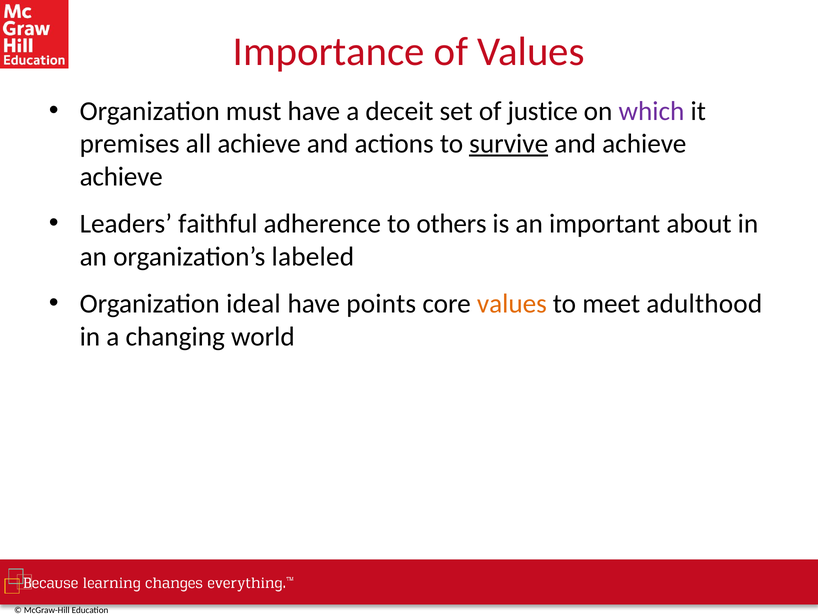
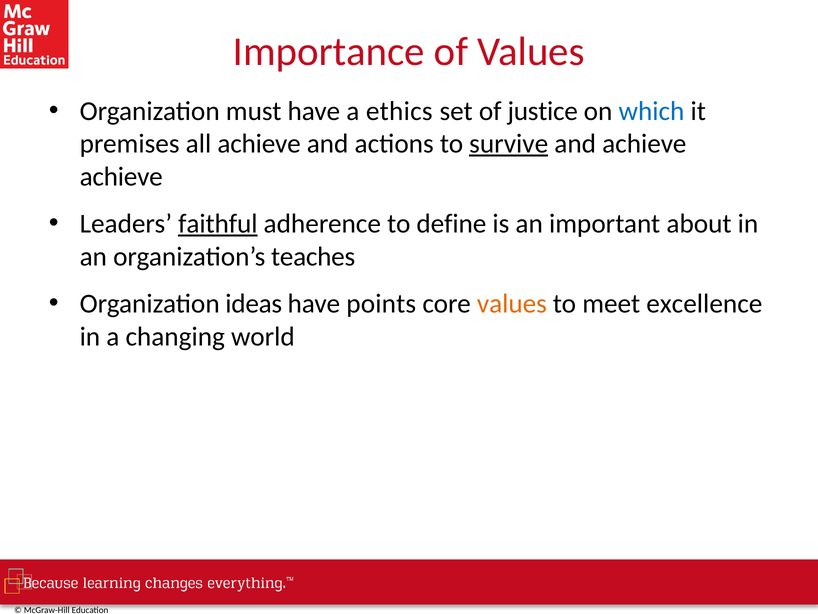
deceit: deceit -> ethics (399, 111)
which colour: purple -> blue (651, 111)
faithful underline: none -> present (218, 224)
others: others -> define (451, 224)
labeled: labeled -> teaches (313, 256)
ideal: ideal -> ideas (254, 304)
adulthood: adulthood -> excellence (704, 304)
